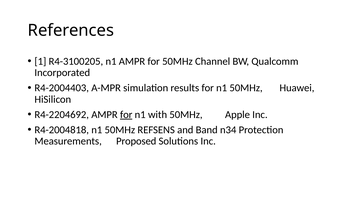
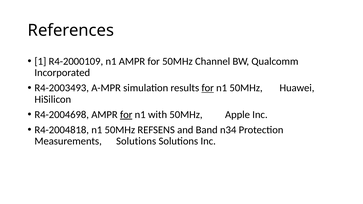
R4-3100205: R4-3100205 -> R4-2000109 (76, 61)
R4-2004403: R4-2004403 -> R4-2003493 (62, 88)
for underline: none -> present (208, 88)
R4-2204692: R4-2204692 -> R4-2004698 (62, 115)
Measurements Proposed: Proposed -> Solutions (136, 141)
